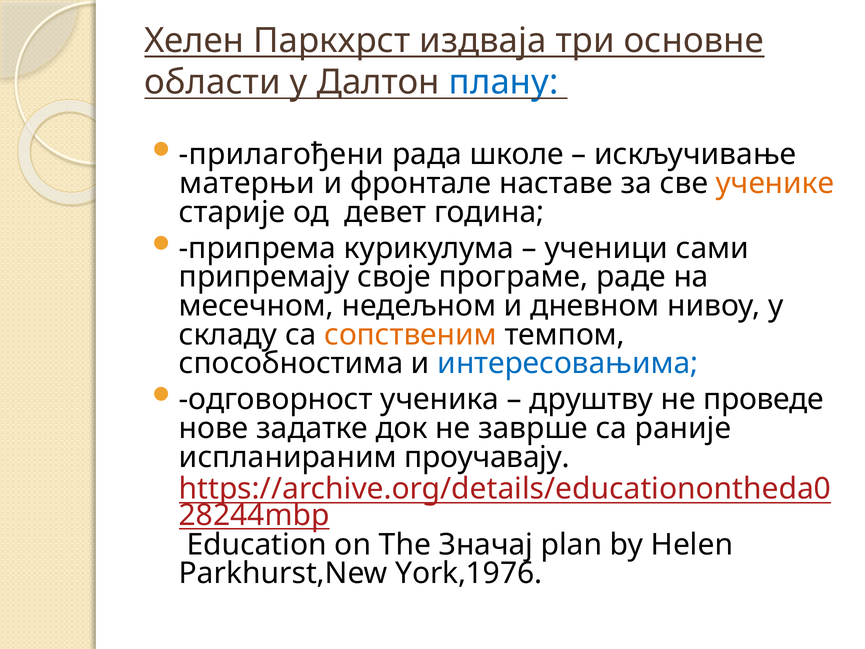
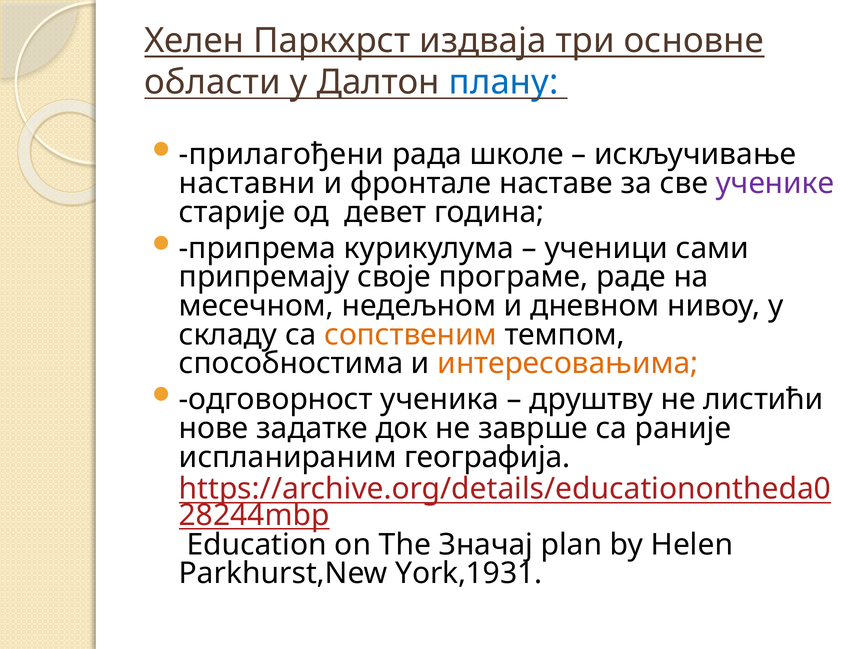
матерњи: матерњи -> наставни (247, 183)
ученике colour: orange -> purple (775, 183)
интересовањима colour: blue -> orange (568, 363)
проведе: проведе -> листићи (763, 399)
проучавају: проучавају -> географија (487, 457)
York,1976: York,1976 -> York,1931 (469, 573)
